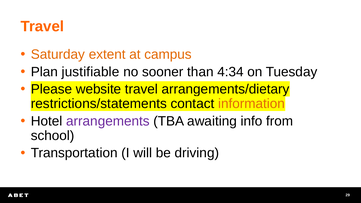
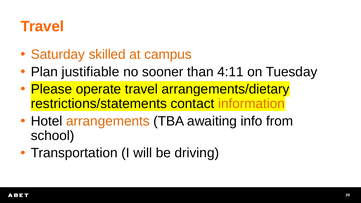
extent: extent -> skilled (107, 55)
4:34: 4:34 -> 4:11 (230, 72)
website: website -> operate (99, 89)
arrangements colour: purple -> orange (108, 121)
